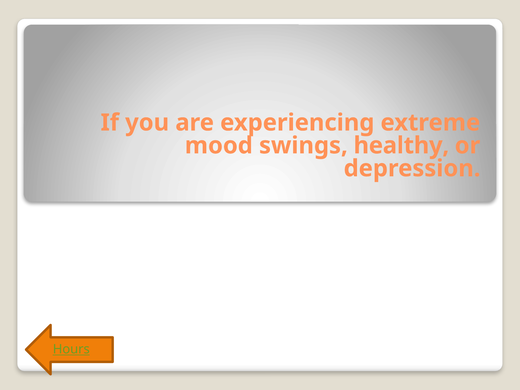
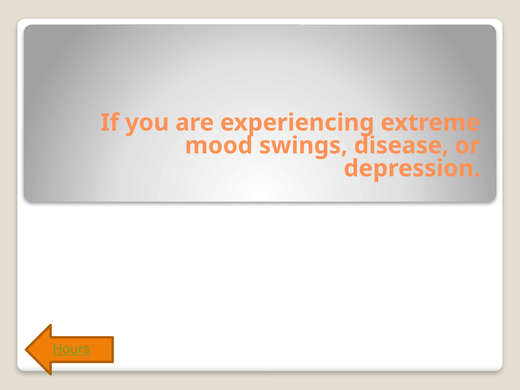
healthy: healthy -> disease (401, 146)
